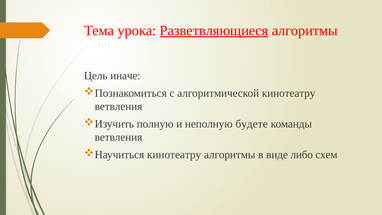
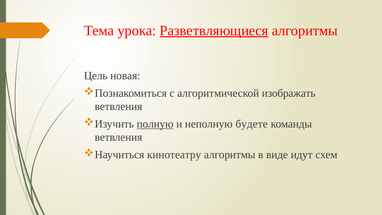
иначе: иначе -> новая (125, 76)
алгоритмической кинотеатру: кинотеатру -> изображать (289, 93)
полную underline: none -> present (155, 124)
либо: либо -> идут (302, 155)
